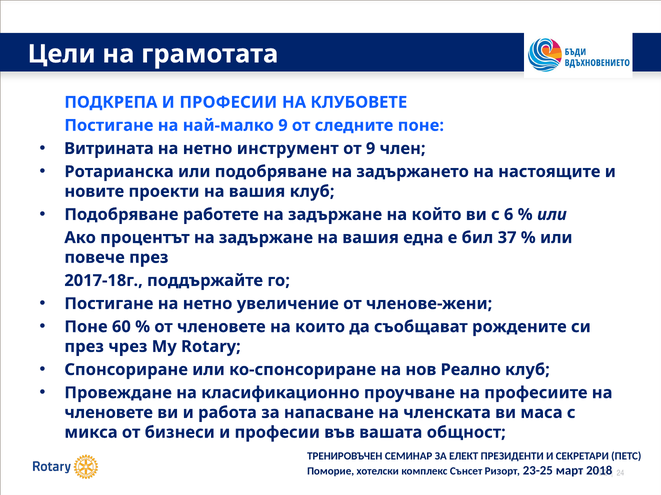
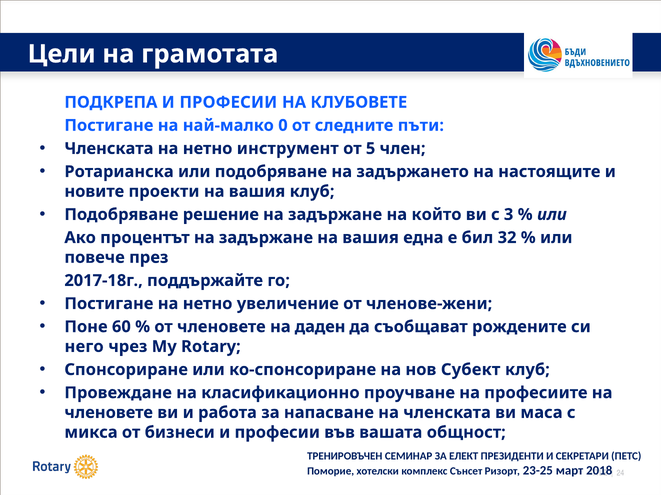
най-малко 9: 9 -> 0 (283, 126)
следните поне: поне -> пъти (421, 126)
Витрината: Витрината -> Членската (109, 149)
от 9: 9 -> 5 (371, 149)
работете: работете -> решение (221, 215)
6: 6 -> 3 (509, 215)
37: 37 -> 32 (507, 238)
които: които -> даден (320, 327)
през: през -> него (84, 347)
Реално: Реално -> Субект (471, 370)
